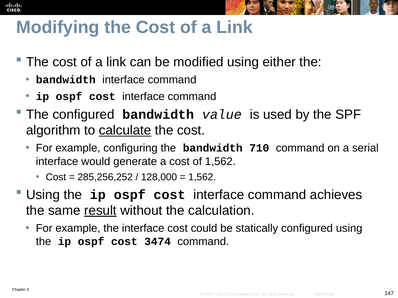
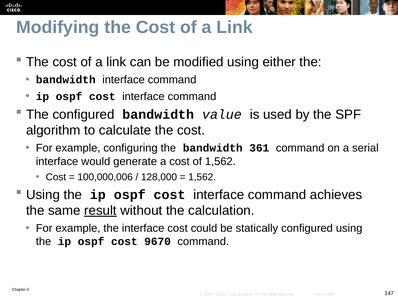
calculate underline: present -> none (125, 131)
710: 710 -> 361 (259, 148)
285,256,252: 285,256,252 -> 100,000,006 (105, 177)
3474: 3474 -> 9670 (158, 242)
